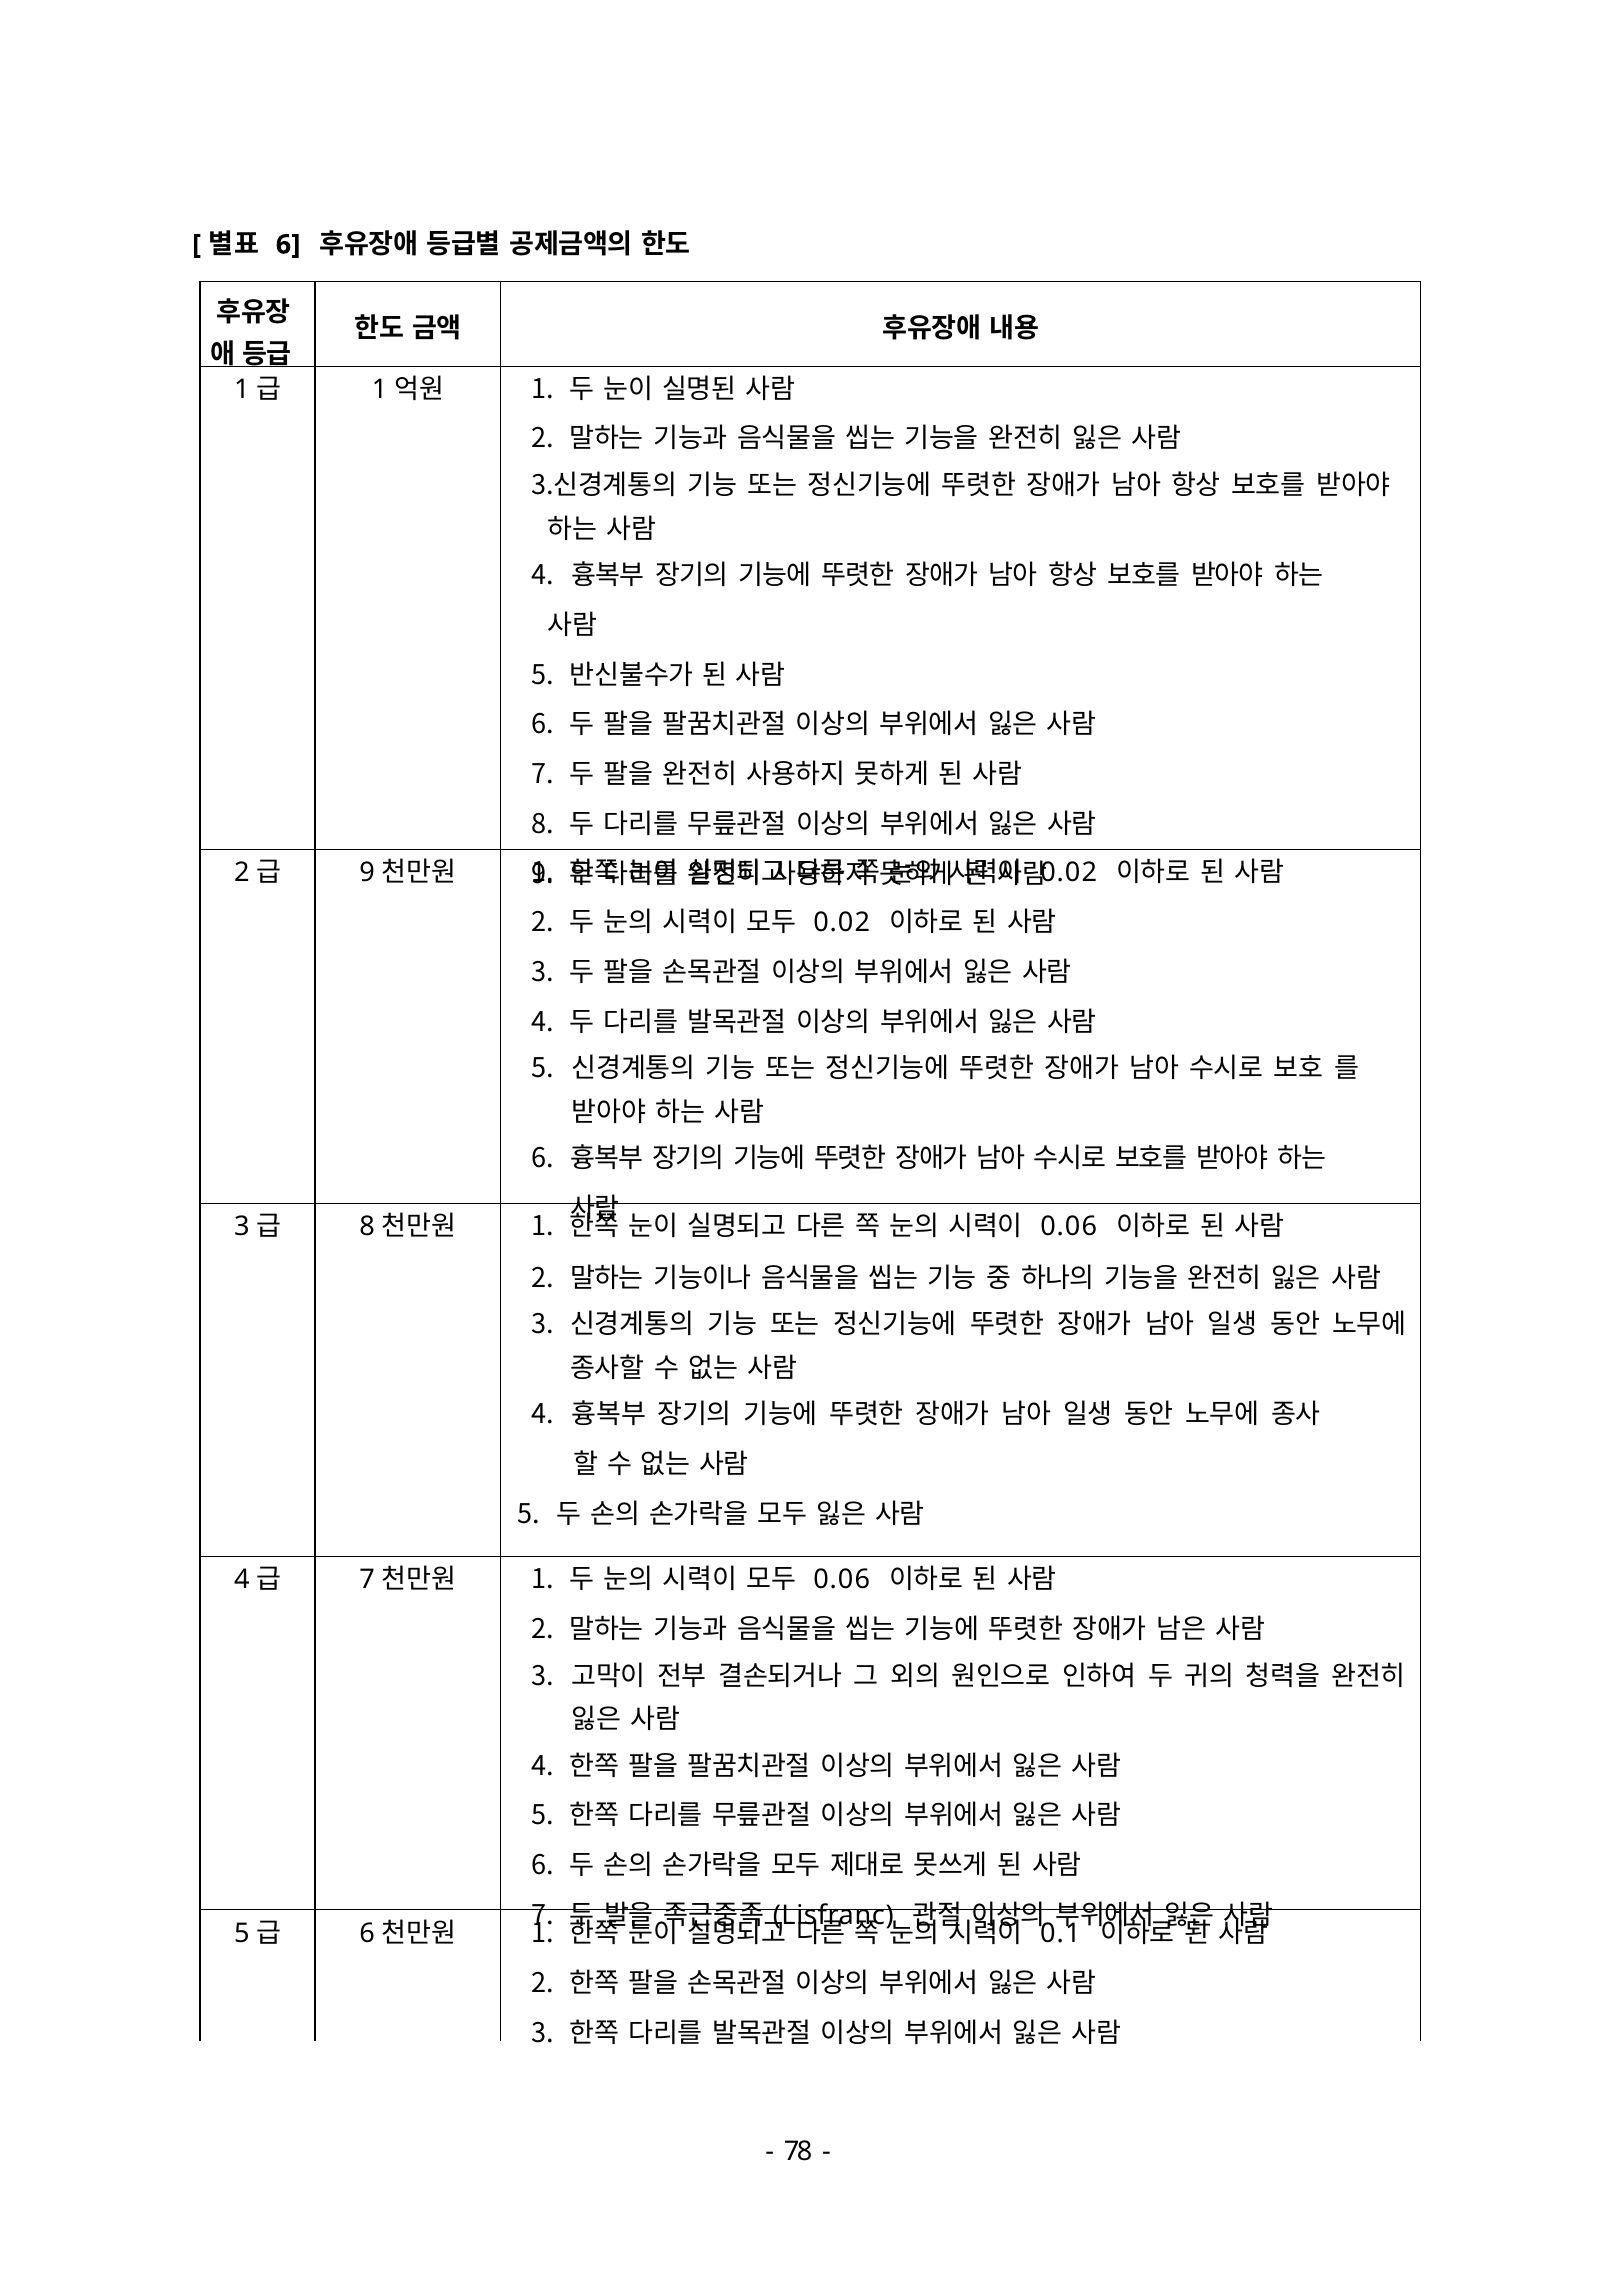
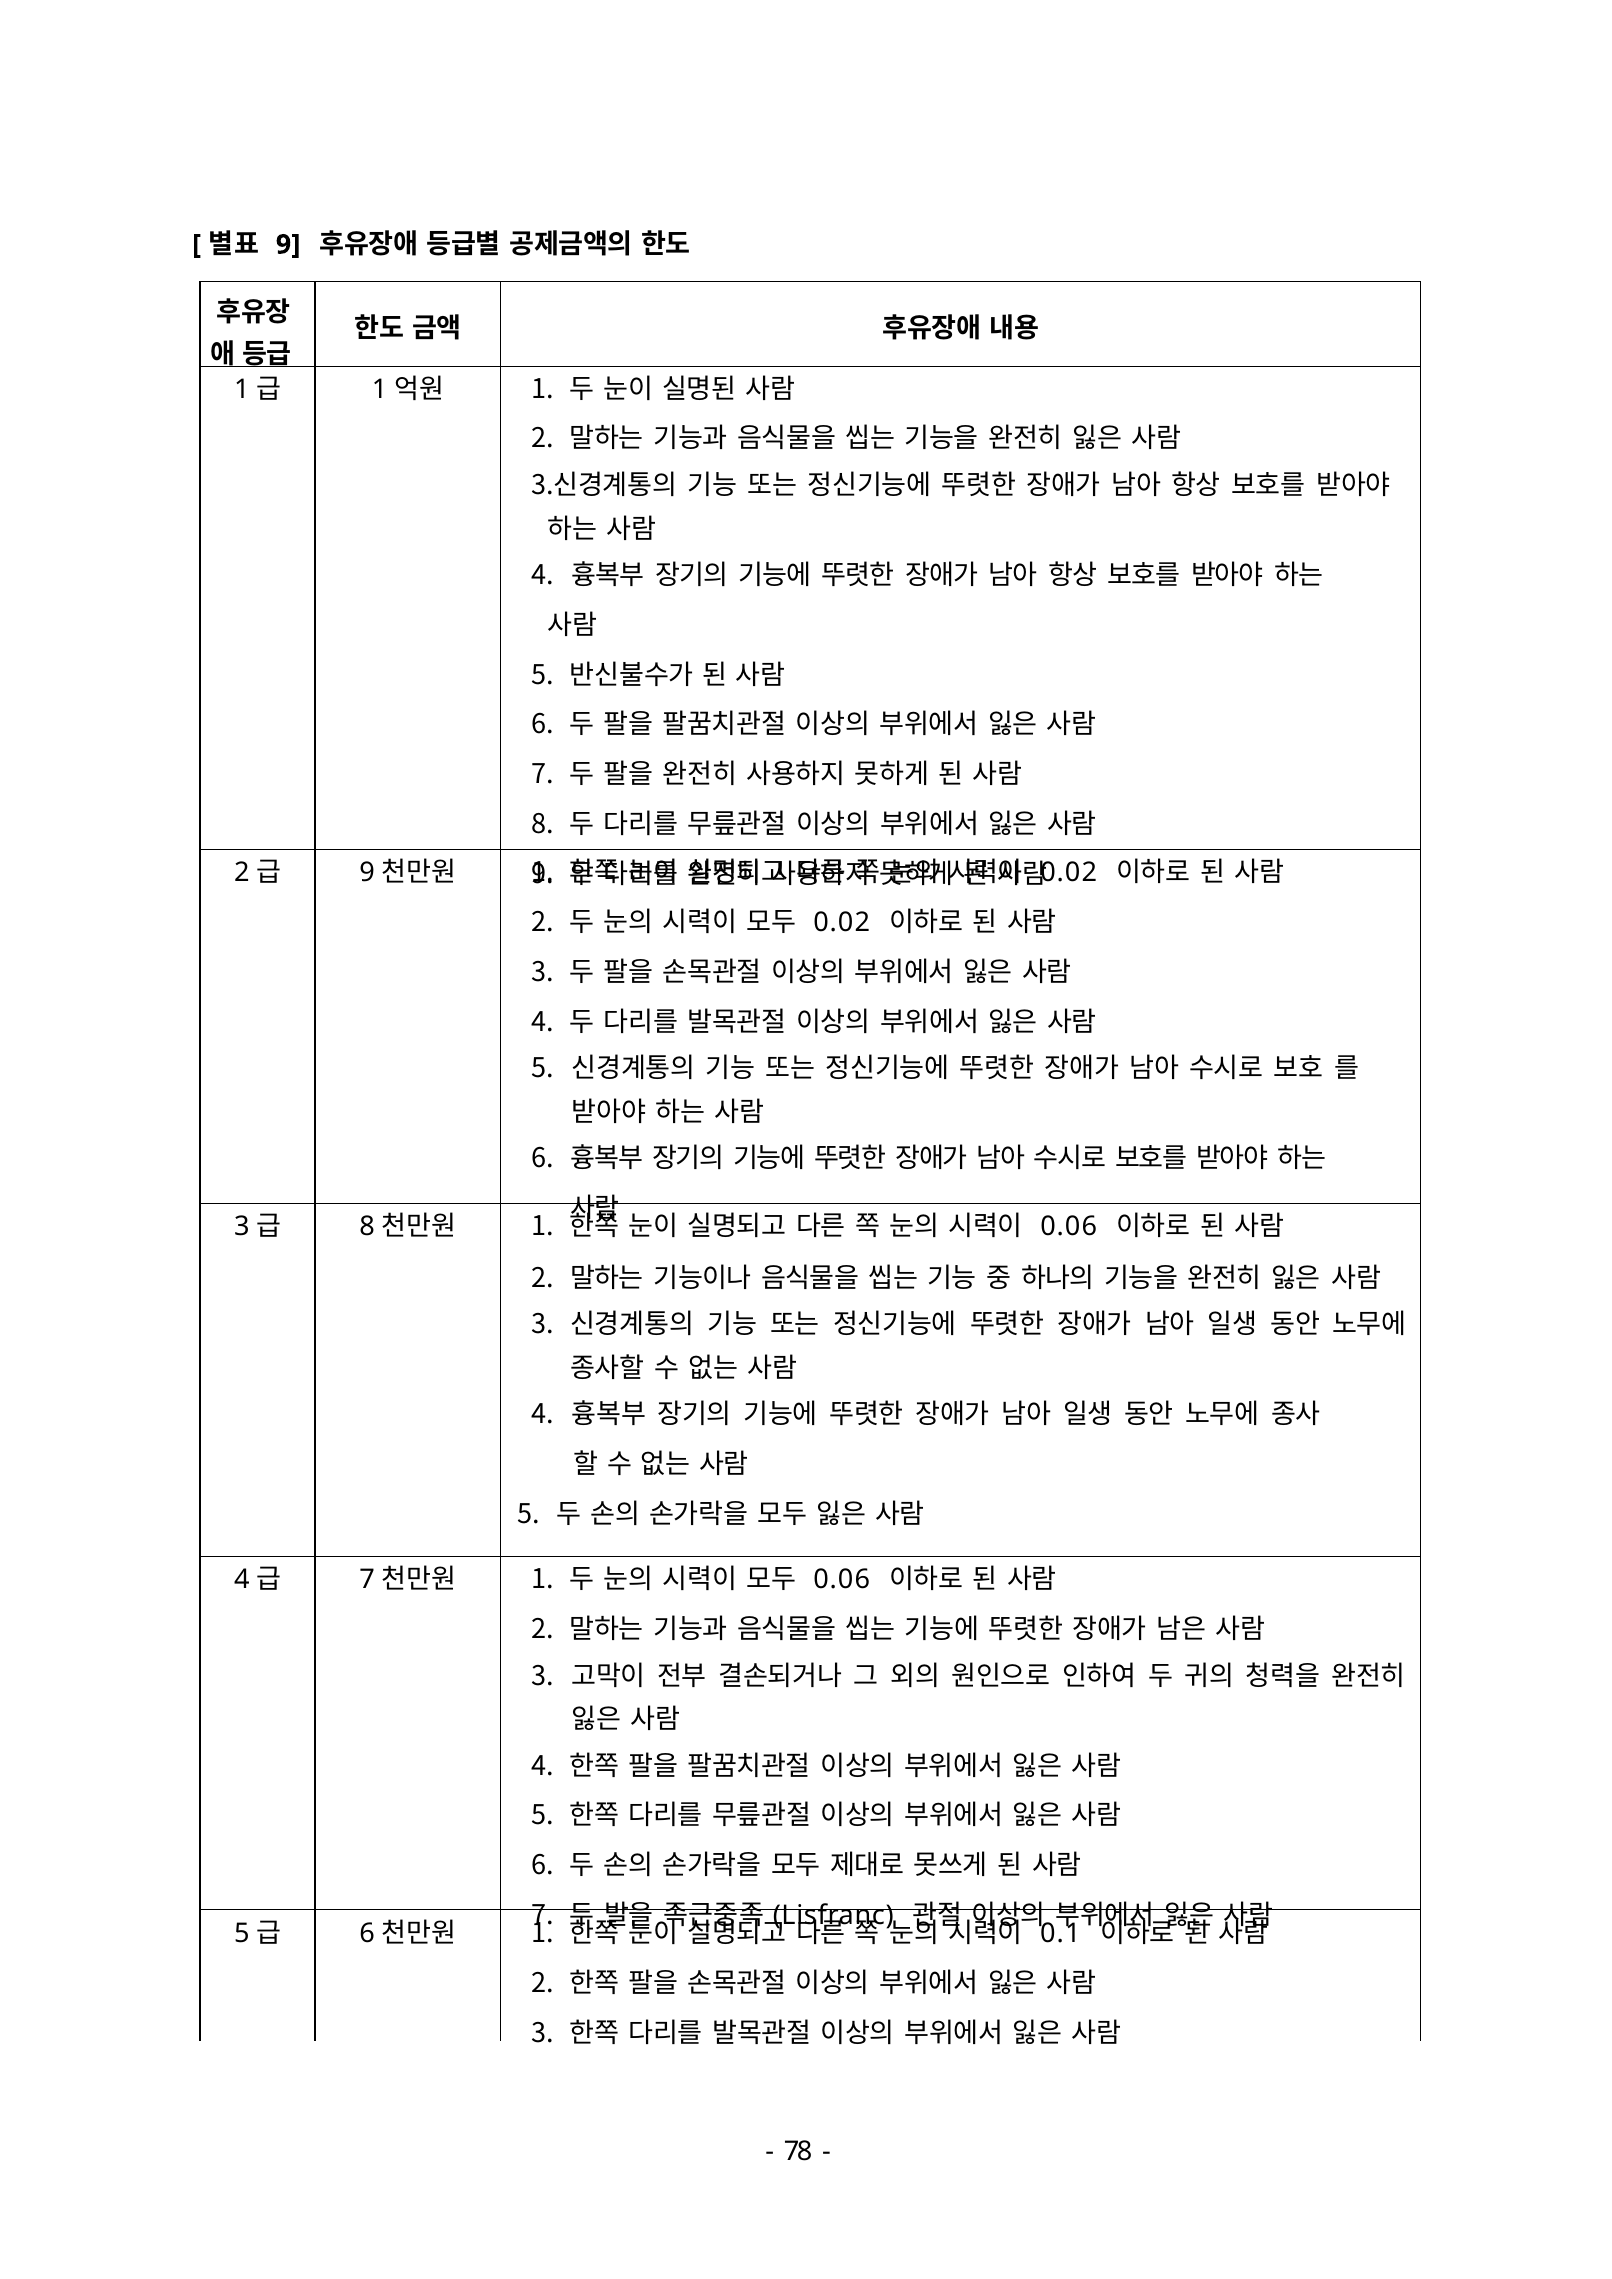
6: 6 -> 9 (288, 245)
